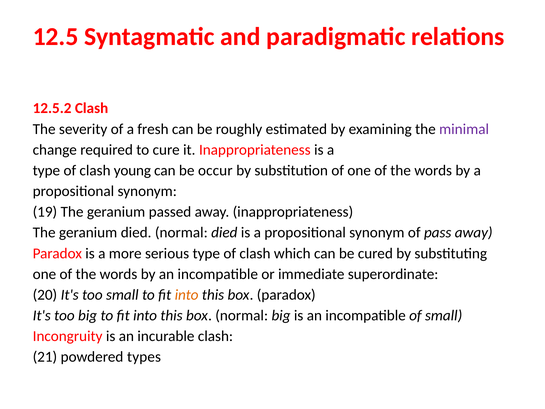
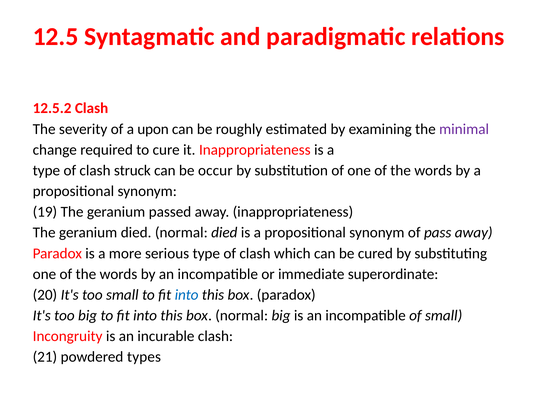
fresh: fresh -> upon (153, 129)
young: young -> struck (132, 170)
into colour: orange -> blue (187, 295)
